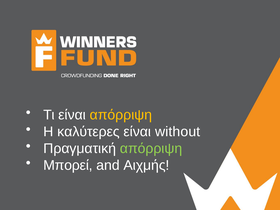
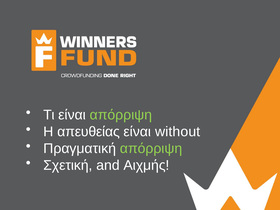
απόρριψη colour: yellow -> light green (121, 115)
καλύτερες: καλύτερες -> απευθείας (89, 132)
Μπορεί: Μπορεί -> Σχετική (68, 165)
